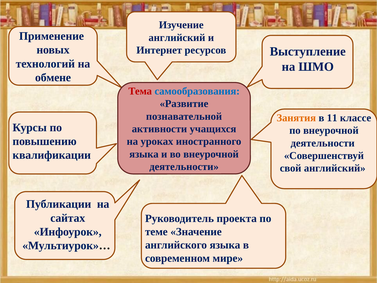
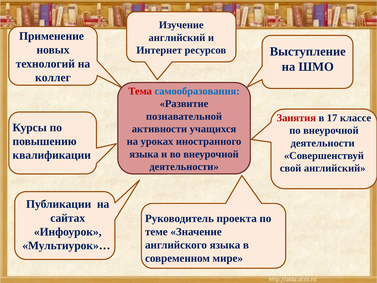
обмене: обмене -> коллег (53, 78)
Занятия colour: orange -> red (296, 118)
11: 11 -> 17 (332, 118)
